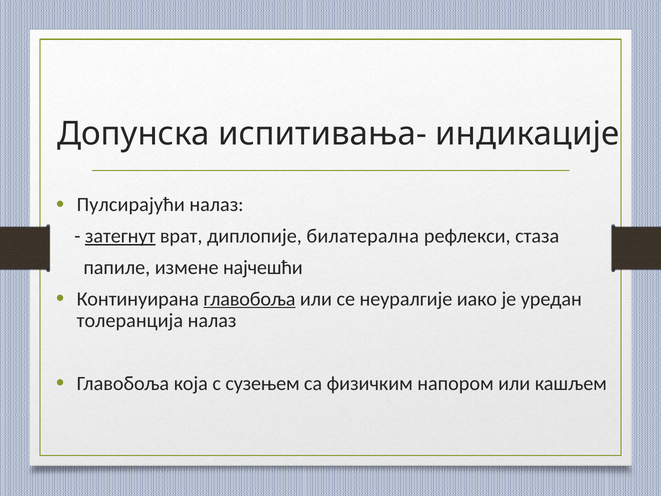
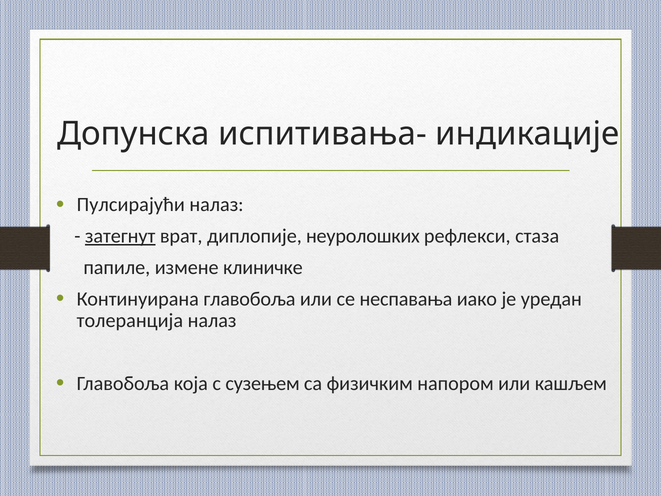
билатерална: билатерална -> неуролошких (363, 236)
најчешћи: најчешћи -> клиничкe (263, 267)
главобоља underline: present -> none (249, 299)
неуралгије: неуралгије -> неспавања (406, 299)
